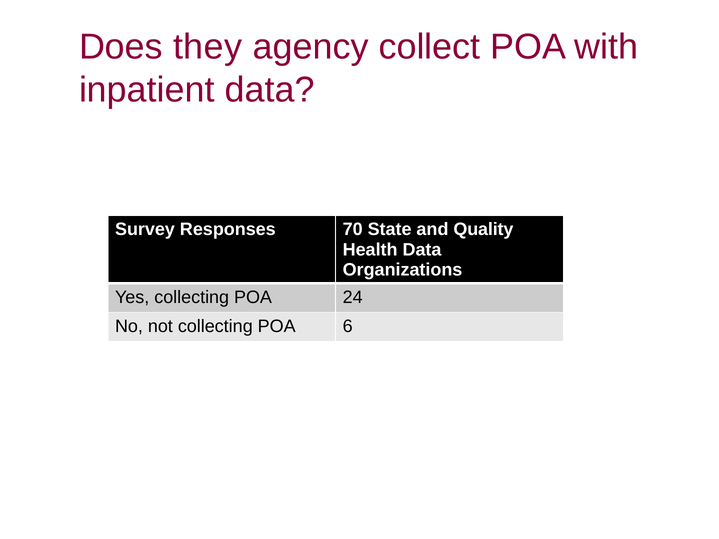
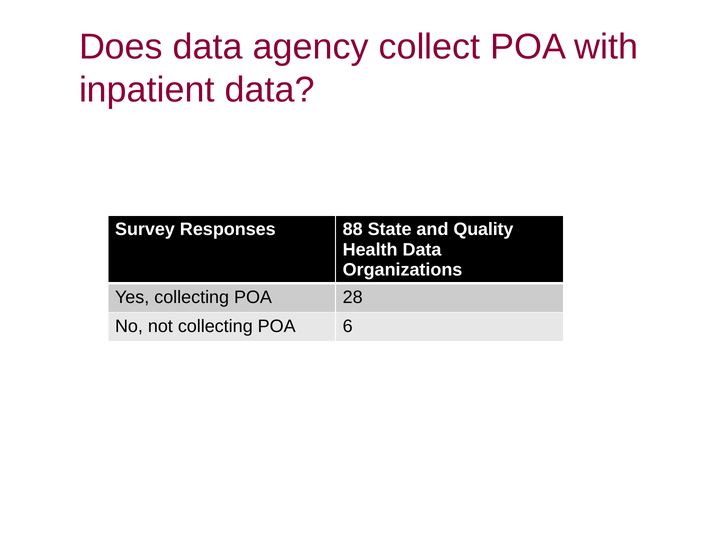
Does they: they -> data (208, 47)
70: 70 -> 88 (353, 230)
24: 24 -> 28 (353, 297)
